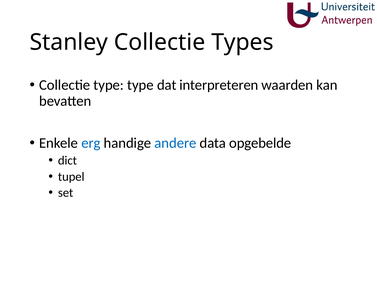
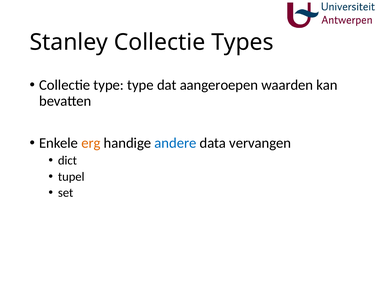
interpreteren: interpreteren -> aangeroepen (219, 85)
erg colour: blue -> orange (91, 143)
opgebelde: opgebelde -> vervangen (260, 143)
